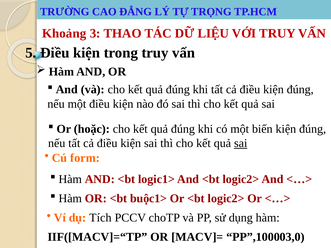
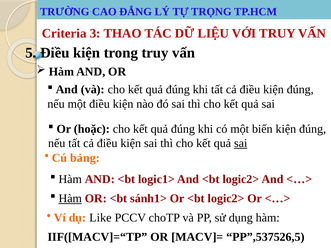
Khoảng: Khoảng -> Criteria (64, 33)
form: form -> bảng (85, 158)
Hàm underline: none -> present (70, 199)
buộc1>: buộc1> -> sánh1> (149, 199)
Tích: Tích -> Like (100, 218)
PP”,100003,0: PP”,100003,0 -> PP”,537526,5 (265, 237)
